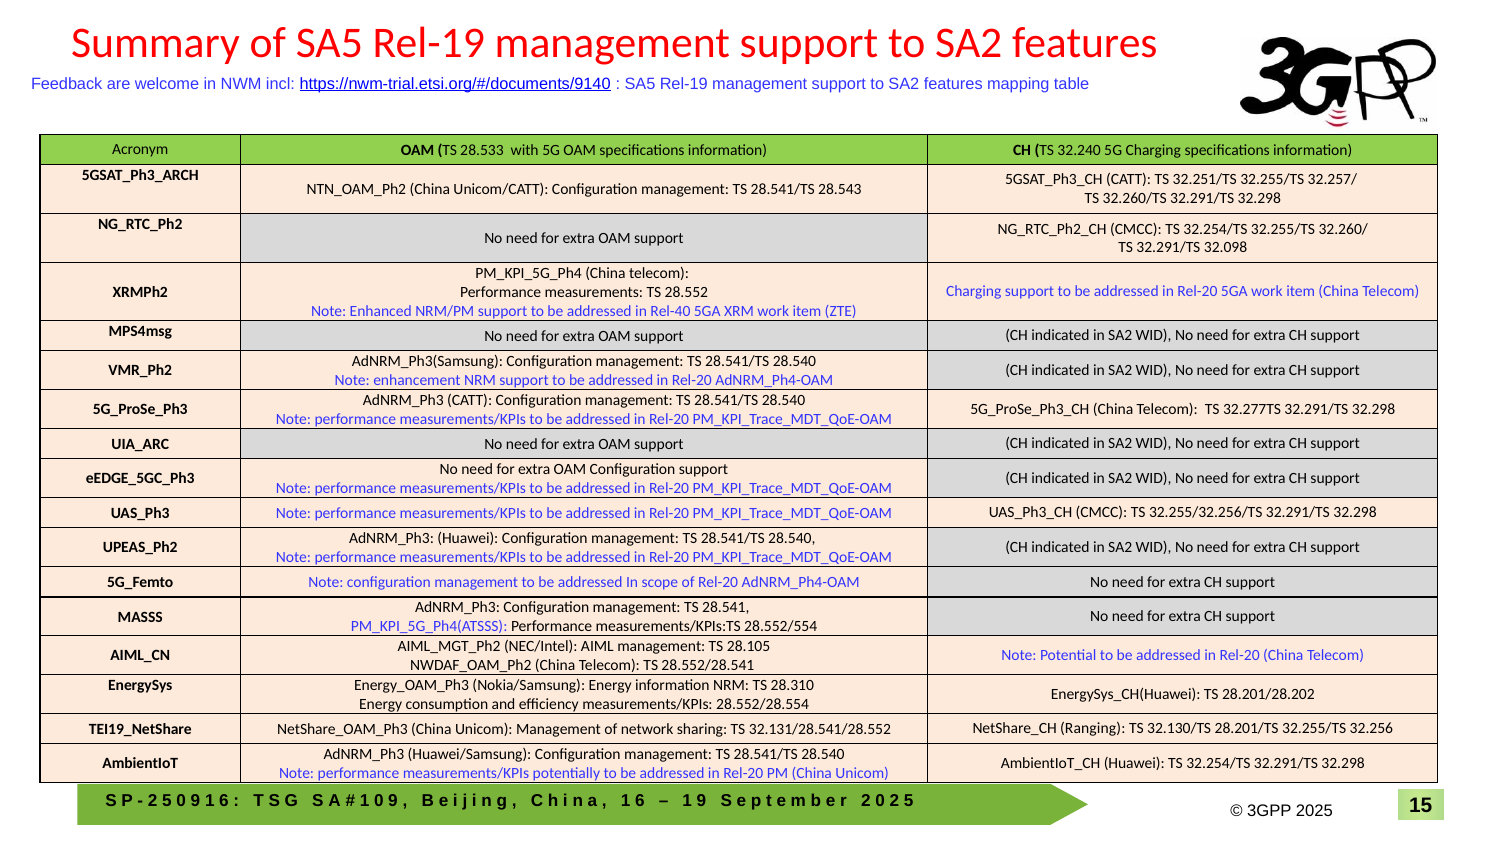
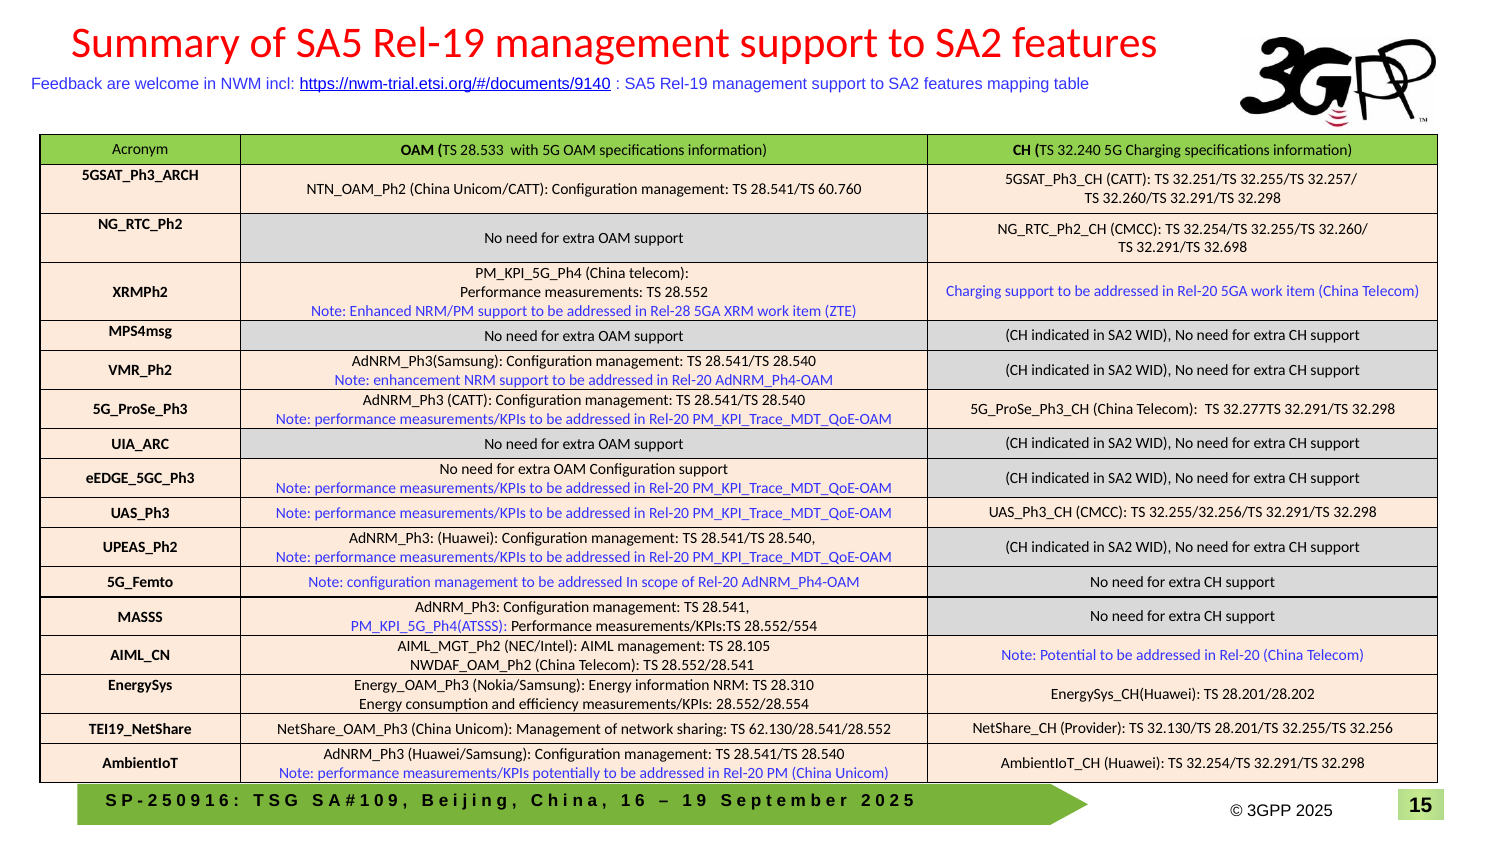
28.543: 28.543 -> 60.760 (840, 190)
32.098: 32.098 -> 32.698 (1226, 248)
Rel-40: Rel-40 -> Rel-28 (670, 311)
32.131/28.541/28.552: 32.131/28.541/28.552 -> 62.130/28.541/28.552 (820, 729)
Ranging: Ranging -> Provider (1093, 728)
